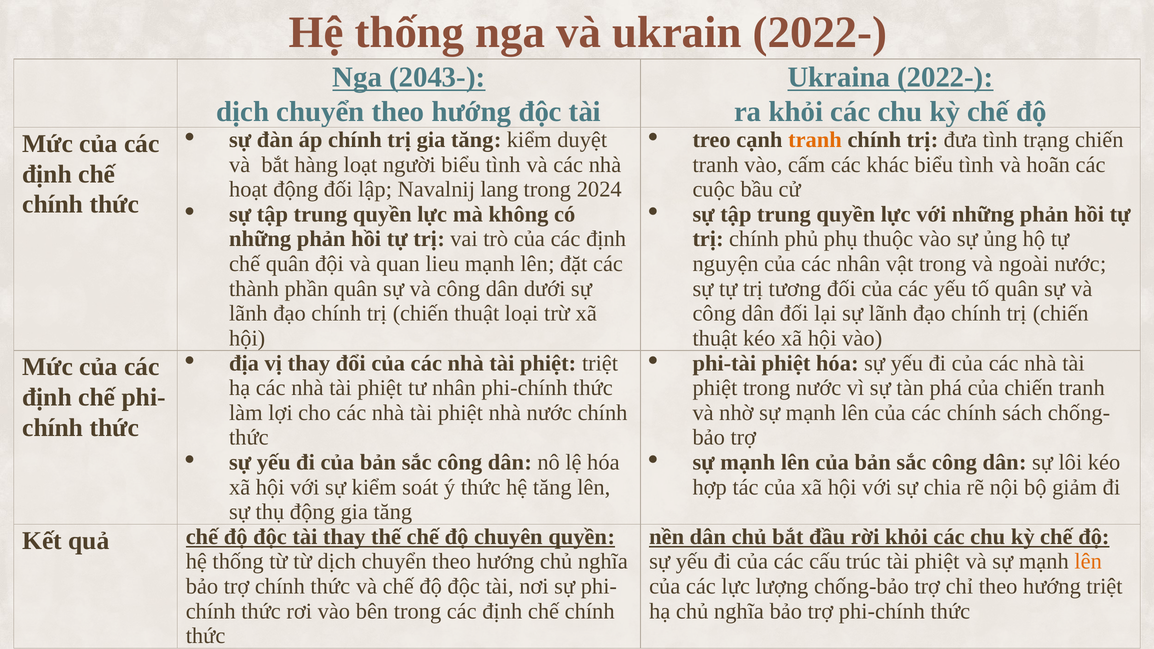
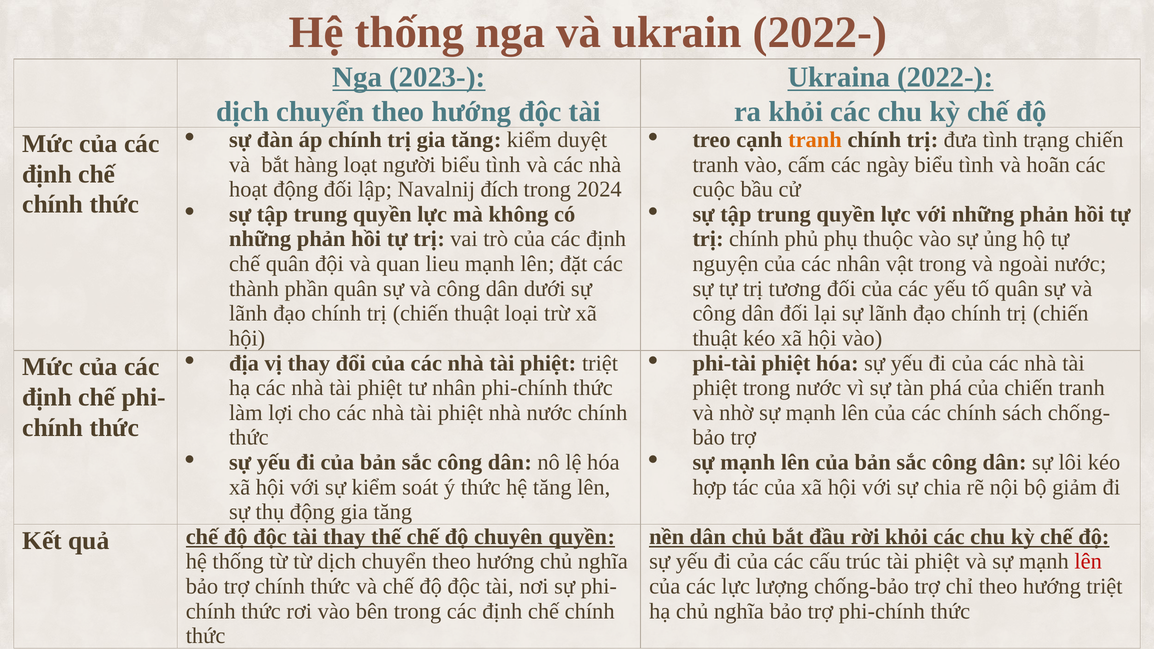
2043-: 2043- -> 2023- (437, 77)
khác: khác -> ngày (888, 165)
lang: lang -> đích (499, 190)
lên colour: orange -> red (1088, 562)
